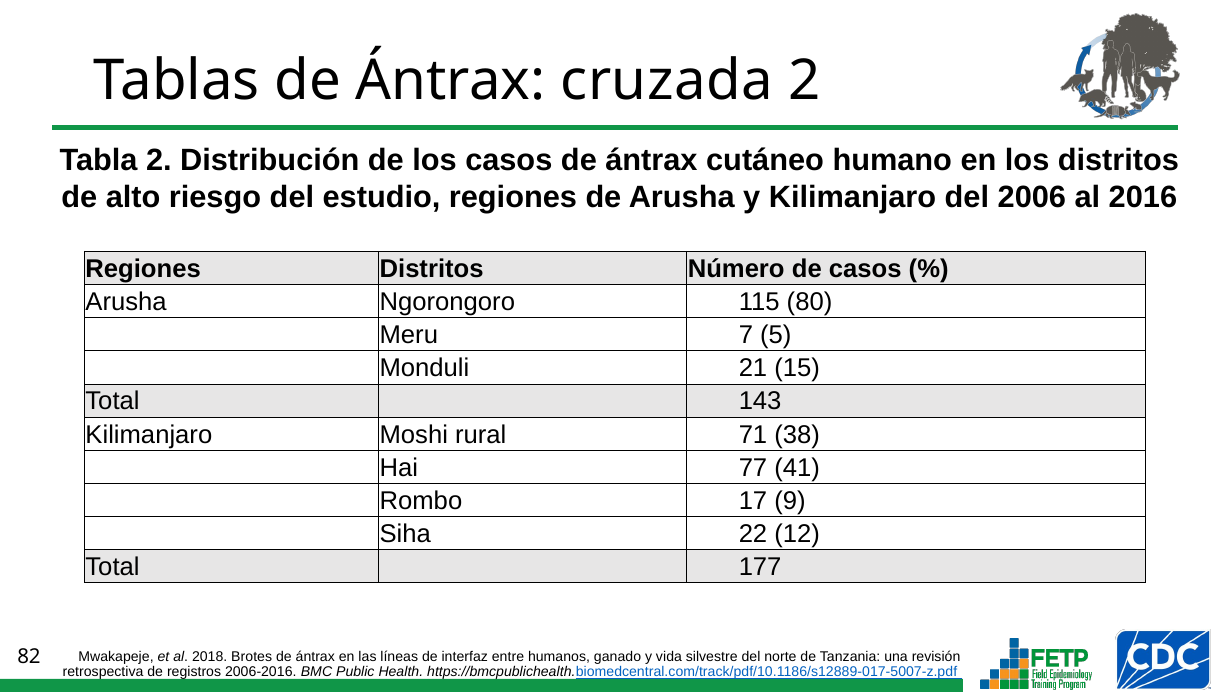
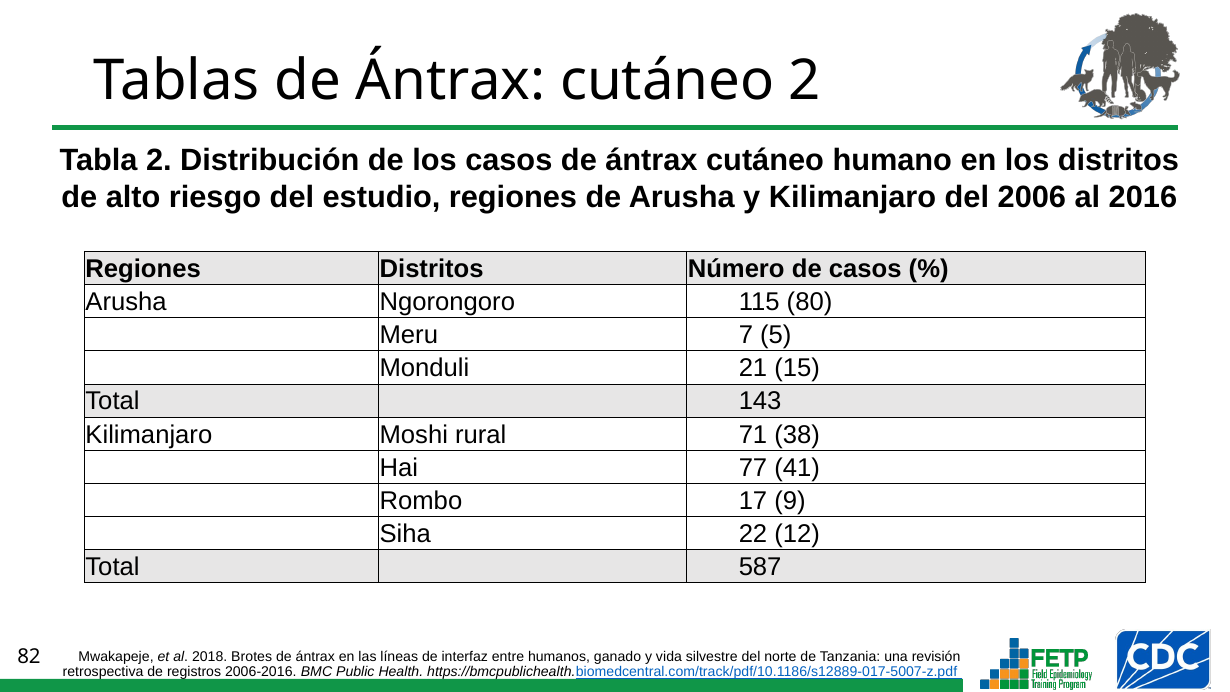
Tablas de Ántrax cruzada: cruzada -> cutáneo (667, 81)
177: 177 -> 587 (760, 567)
